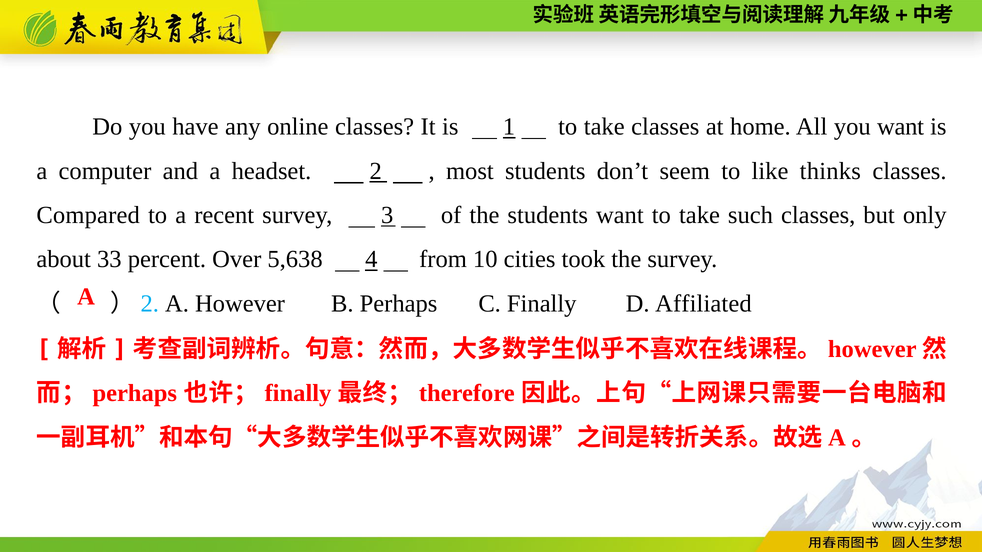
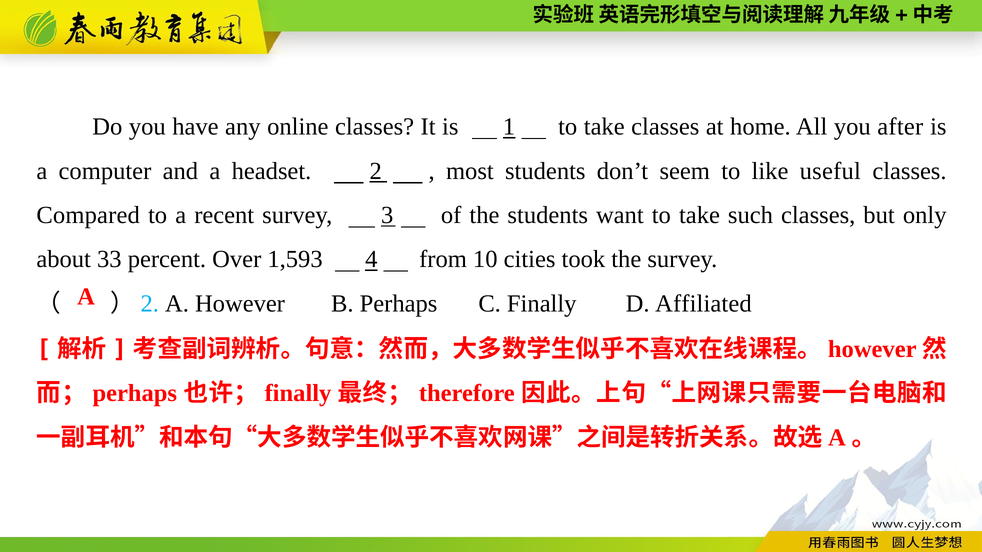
you want: want -> after (900, 127)
thinks: thinks -> useful (830, 171)
5,638: 5,638 -> 1,593 (295, 259)
